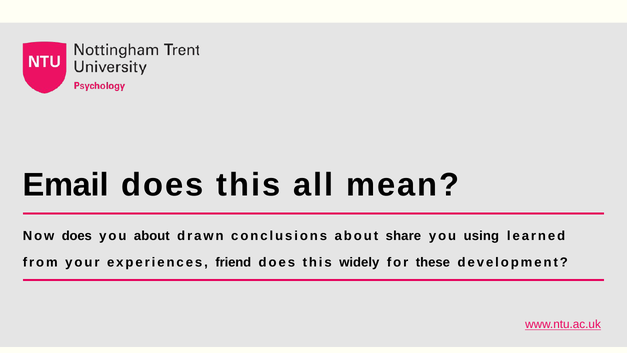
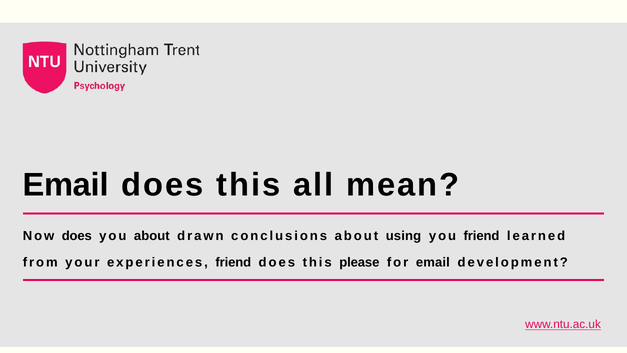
share: share -> using (403, 235)
you using: using -> friend (482, 235)
widely: widely -> please (359, 262)
for these: these -> email (433, 262)
